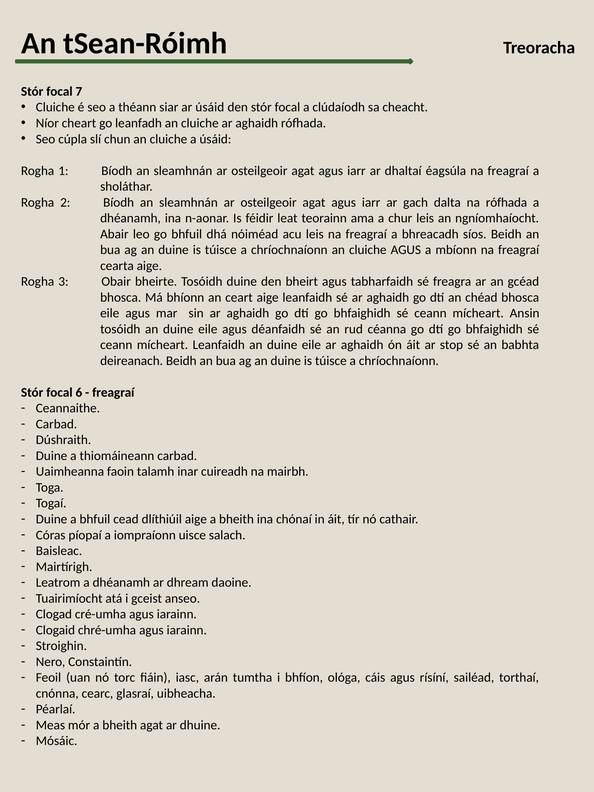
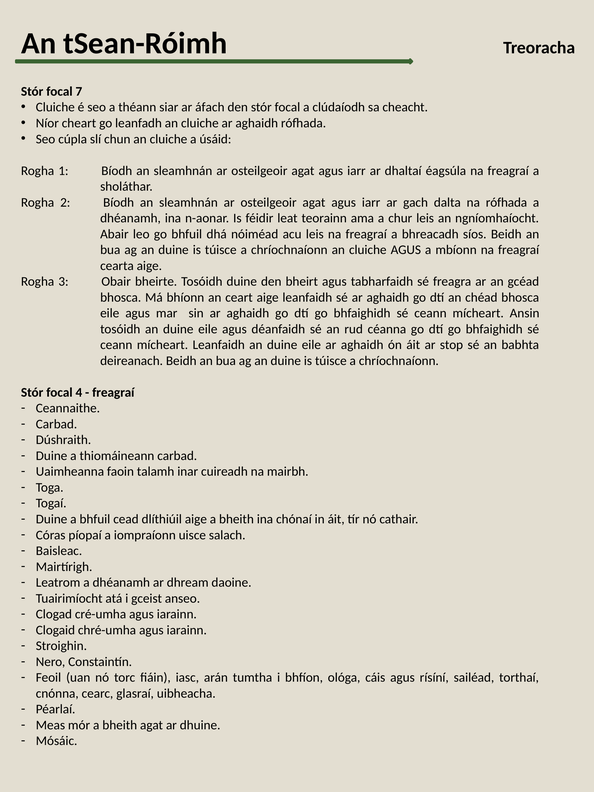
ar úsáid: úsáid -> áfach (210, 107)
6: 6 -> 4 (79, 392)
